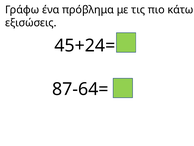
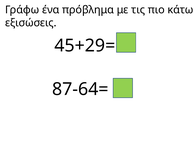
45+24=: 45+24= -> 45+29= (85, 46)
